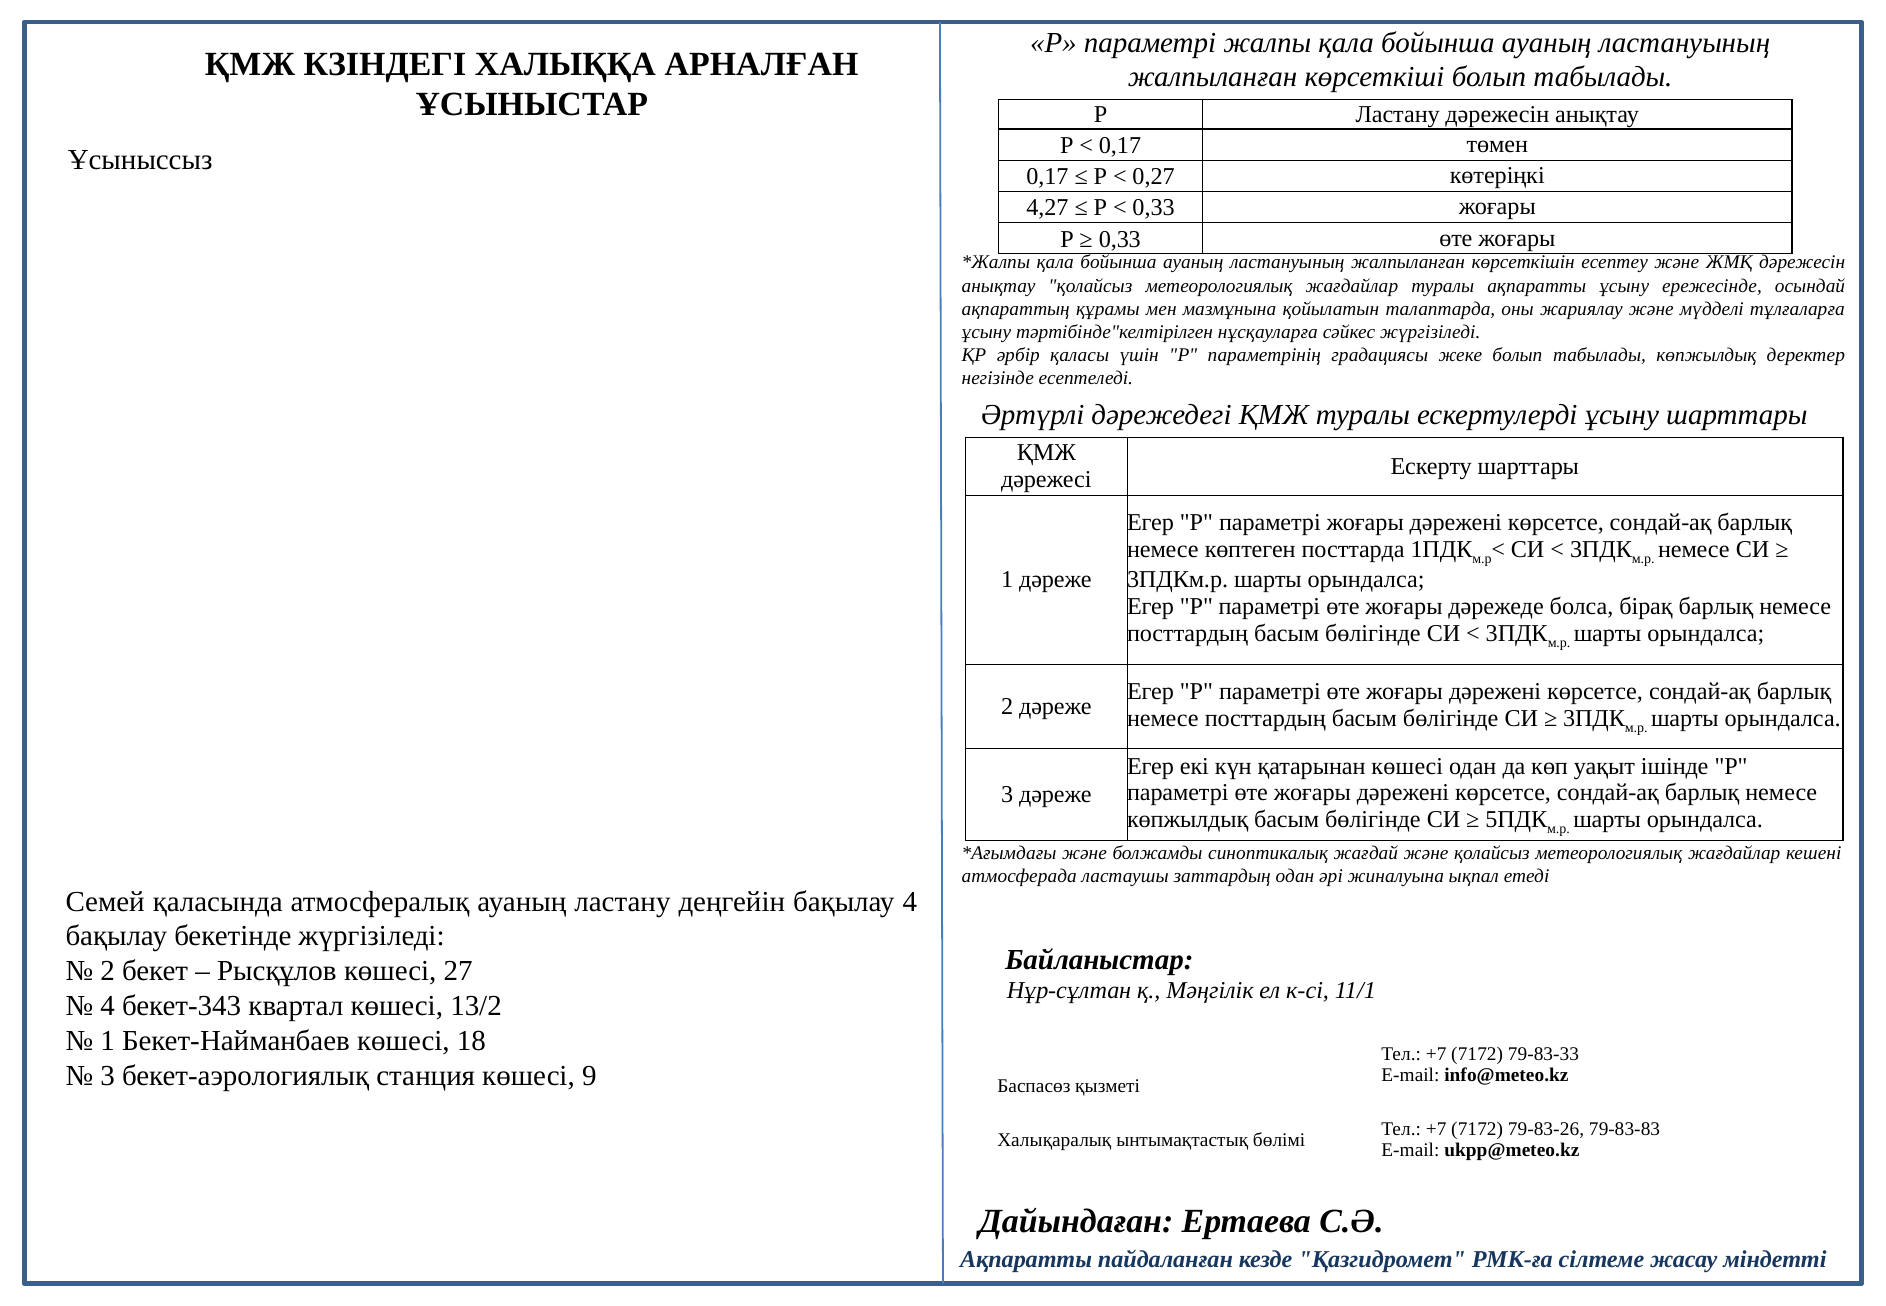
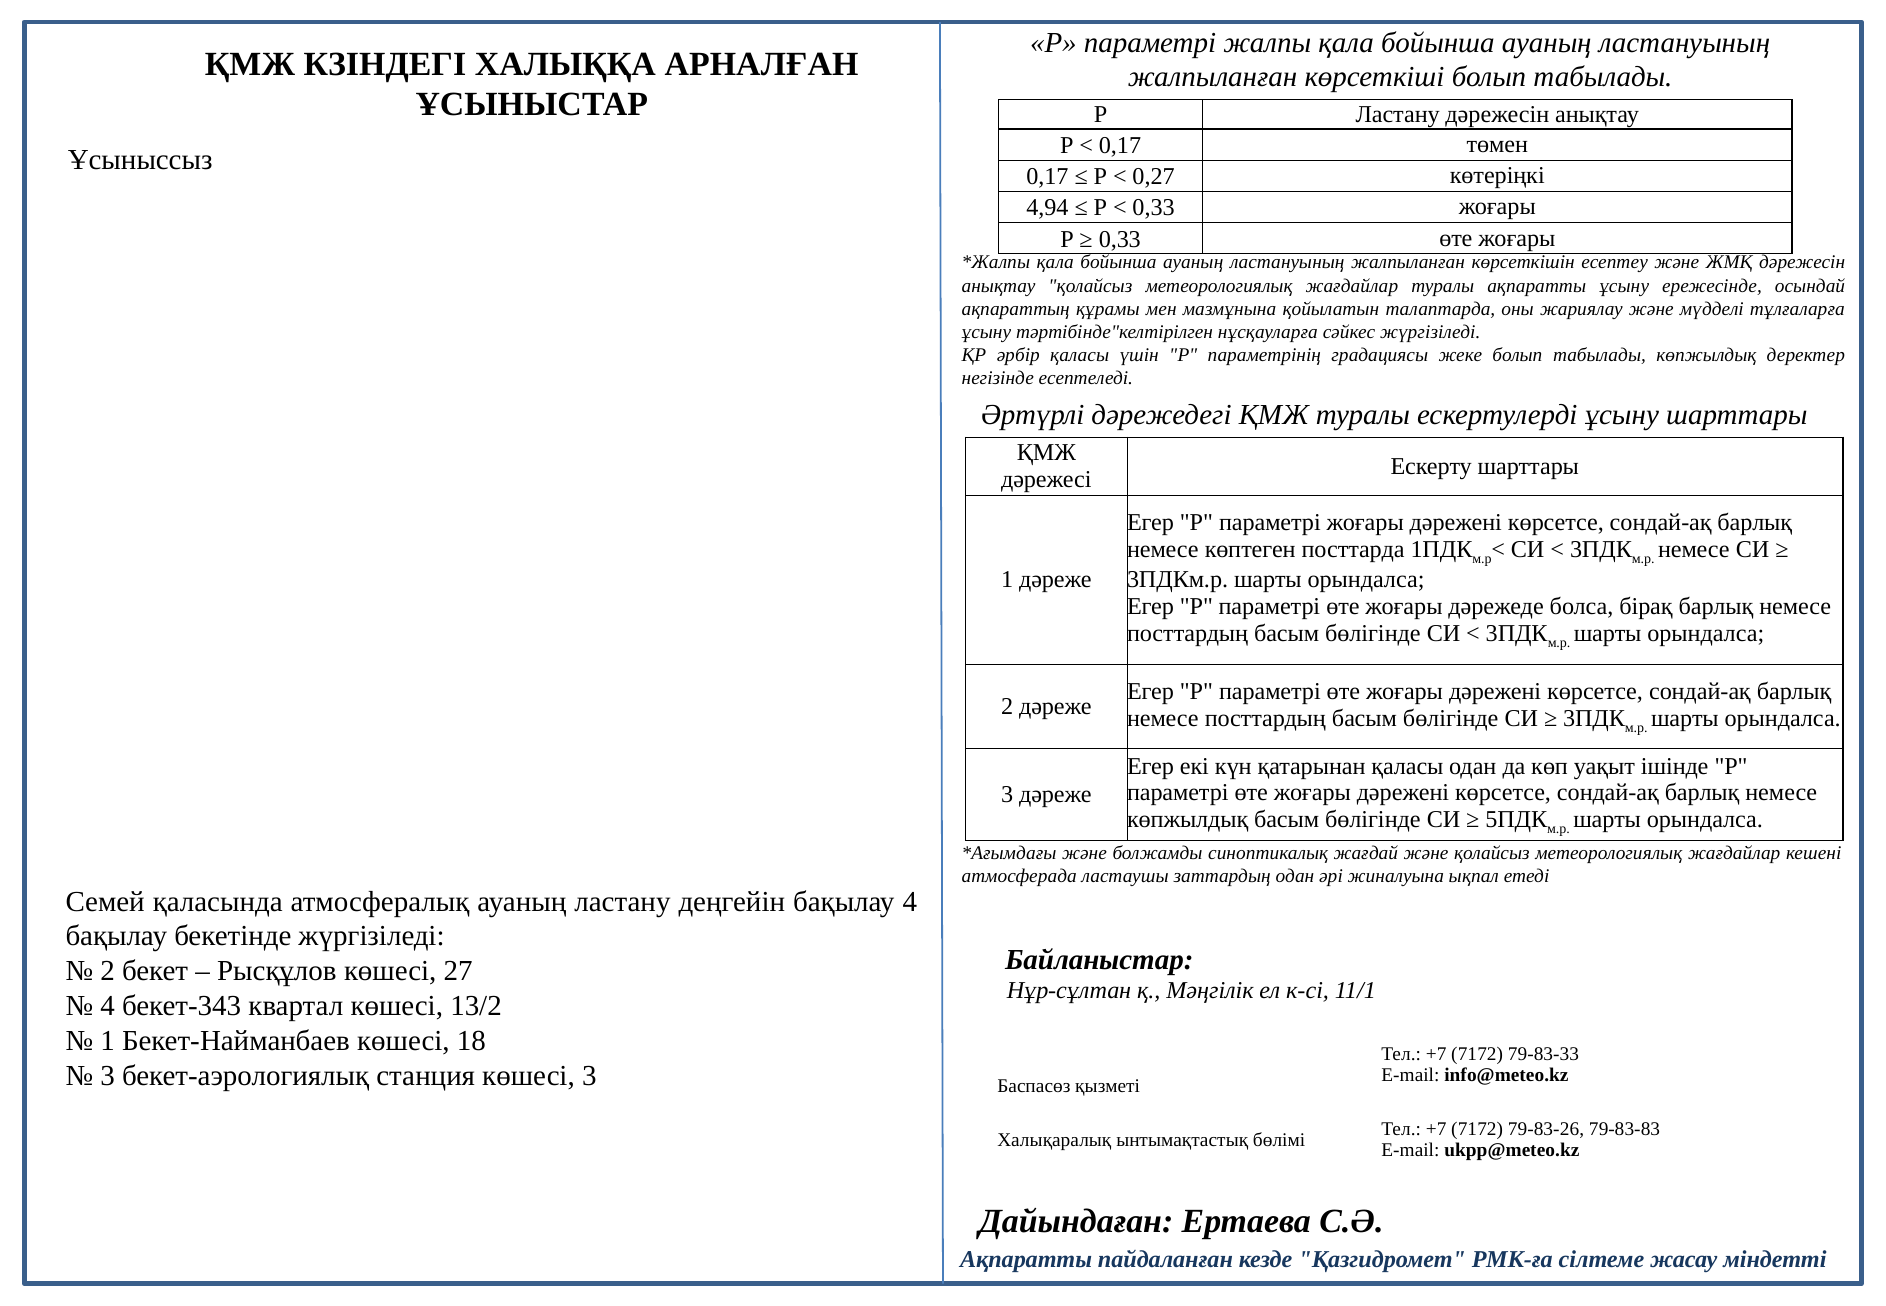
4,27: 4,27 -> 4,94 (1047, 208)
қатарынан көшесі: көшесі -> қаласы (1407, 766)
көшесі 9: 9 -> 3 (589, 1075)
